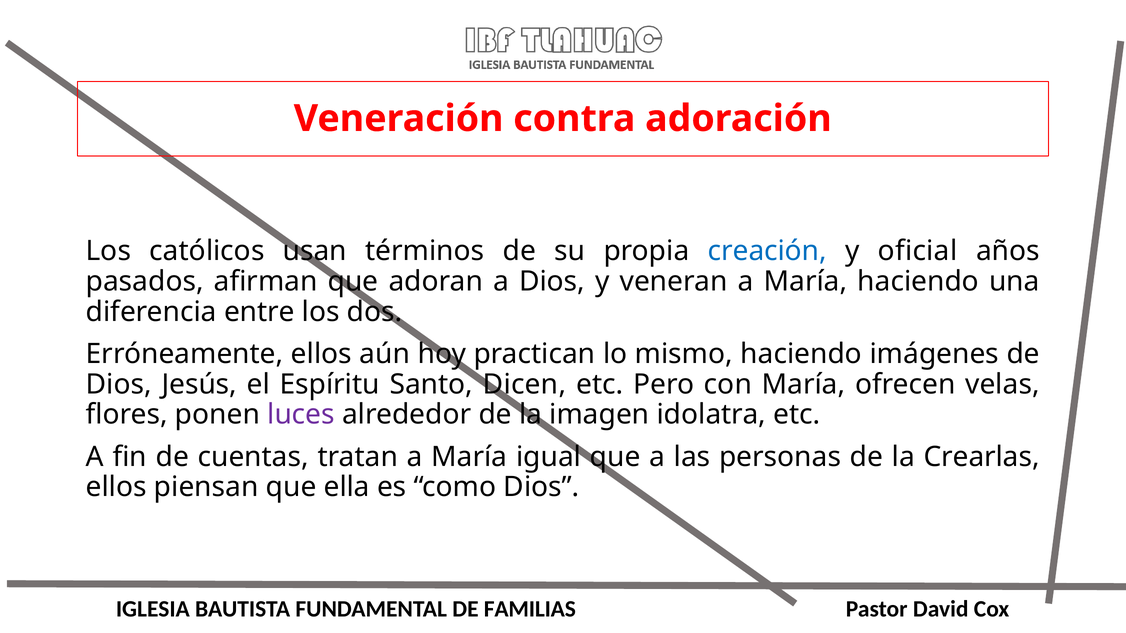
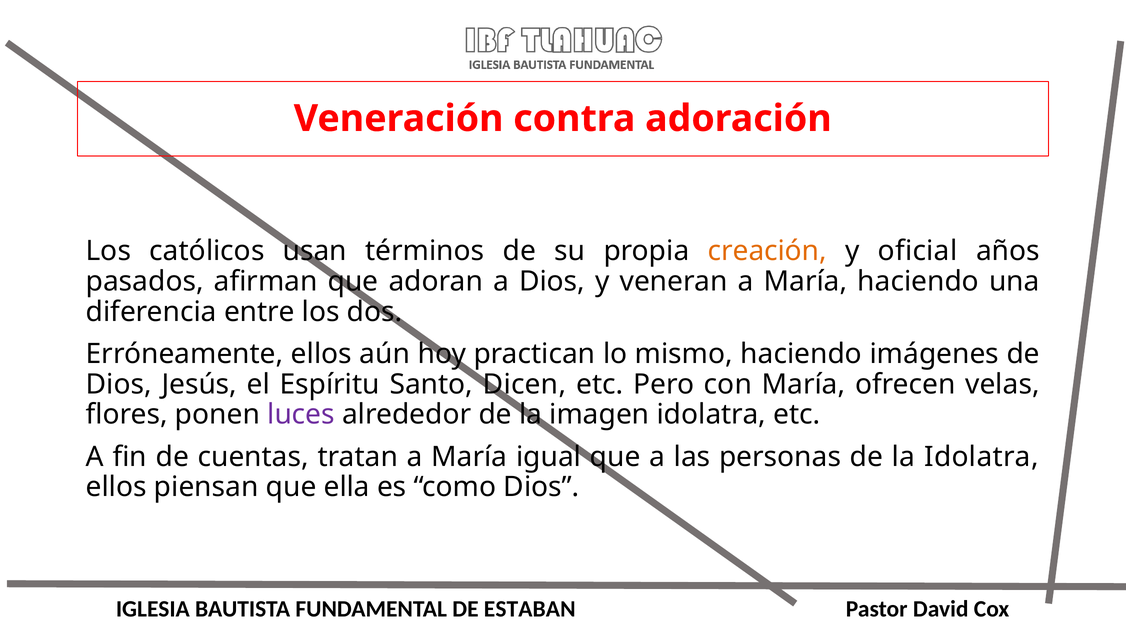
creación colour: blue -> orange (767, 251)
la Crearlas: Crearlas -> Idolatra (981, 457)
FAMILIAS: FAMILIAS -> ESTABAN (530, 609)
